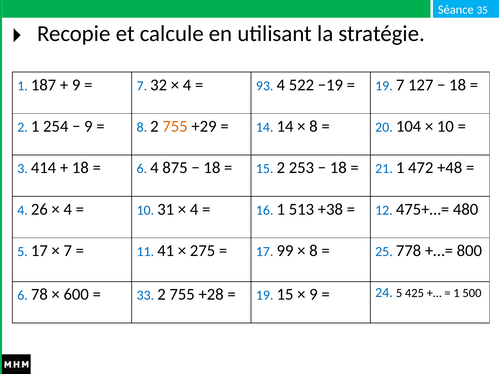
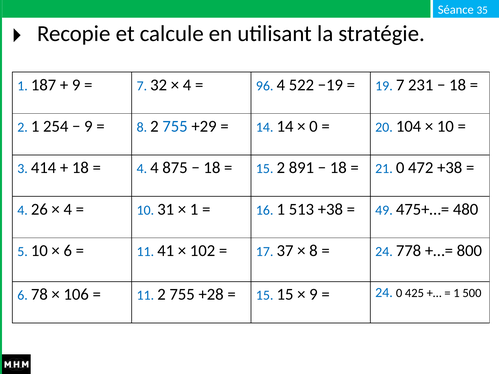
93: 93 -> 96 (265, 86)
127: 127 -> 231 (421, 85)
755 colour: orange -> blue (175, 126)
8: 8 -> 0 (313, 126)
6: 6 -> 4 (142, 169)
253: 253 -> 891 (301, 168)
21 1: 1 -> 0 (400, 168)
472 +48: +48 -> +38 (450, 168)
4: 4 -> 1 (194, 209)
12: 12 -> 49 (384, 210)
5 17: 17 -> 10 (39, 251)
7: 7 -> 6 (68, 251)
275: 275 -> 102 (203, 251)
99: 99 -> 37 (285, 251)
25: 25 -> 24 (384, 252)
600: 600 -> 106 (76, 295)
33: 33 -> 11 (145, 296)
19: 19 -> 15 (265, 296)
24 5: 5 -> 0 (399, 293)
